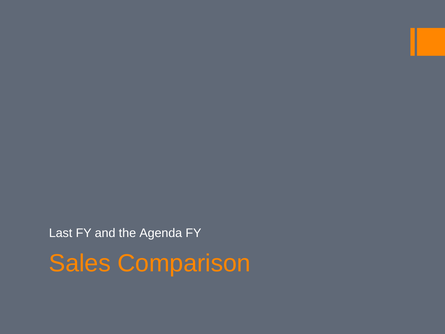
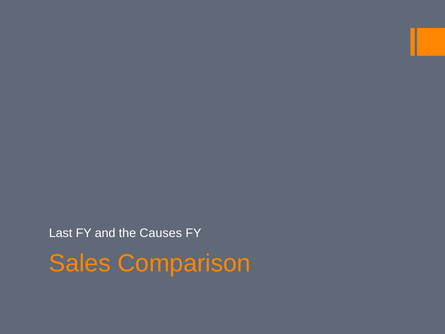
Agenda: Agenda -> Causes (161, 233)
